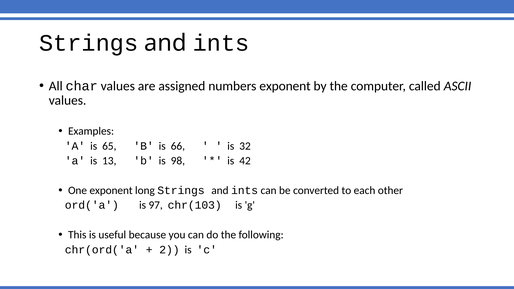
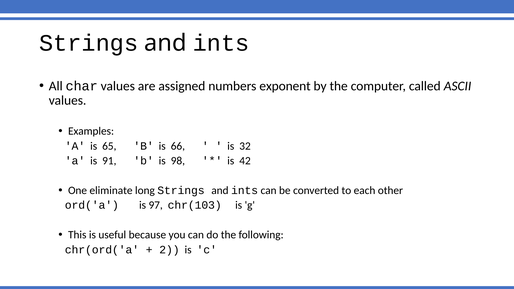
13: 13 -> 91 (109, 161)
One exponent: exponent -> eliminate (111, 191)
